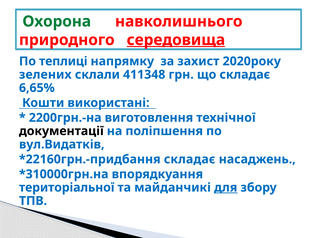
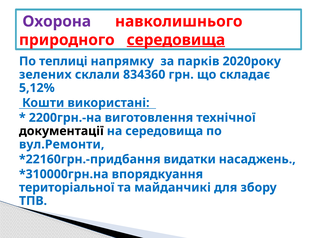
Охорона colour: green -> purple (57, 21)
захист: захист -> парків (198, 61)
411348: 411348 -> 834360 (144, 74)
6,65%: 6,65% -> 5,12% (37, 88)
на поліпшення: поліпшення -> середовища (164, 131)
вул.Видатків: вул.Видатків -> вул.Ремонти (62, 144)
складає: складає -> видатки (190, 159)
для underline: present -> none (226, 187)
